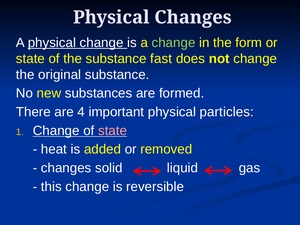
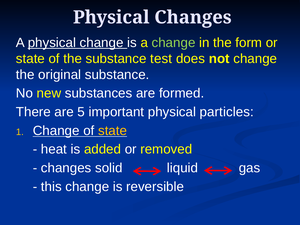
fast: fast -> test (161, 59)
4: 4 -> 5 (81, 112)
state colour: pink -> yellow (113, 131)
